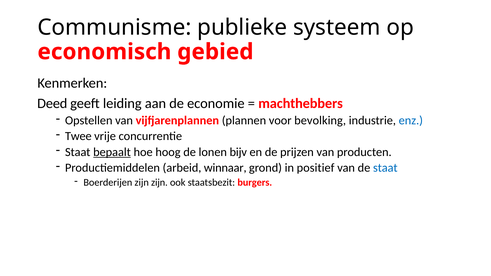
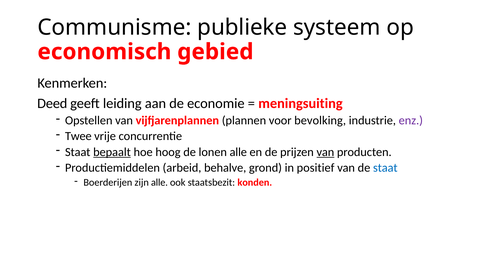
machthebbers: machthebbers -> meningsuiting (300, 104)
enz colour: blue -> purple (411, 121)
lonen bijv: bijv -> alle (238, 152)
van underline: none -> present (325, 152)
winnaar: winnaar -> behalve (225, 168)
zijn zijn: zijn -> alle (159, 183)
burgers: burgers -> konden (255, 183)
